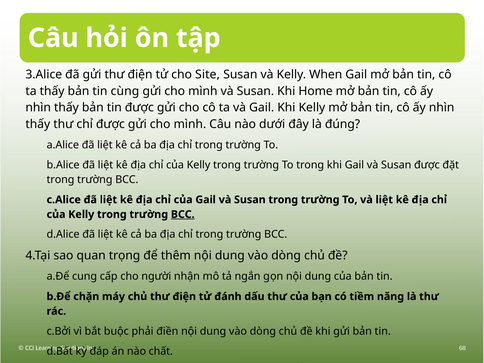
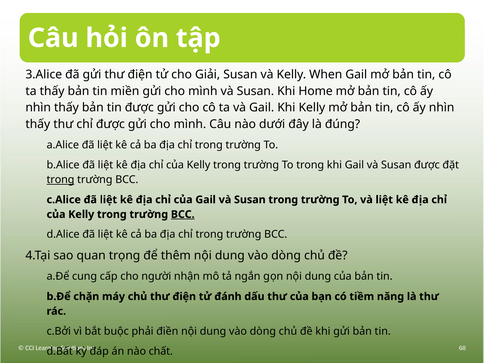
Site: Site -> Giải (208, 74)
cùng: cùng -> miền (125, 91)
trong underline: none -> present (60, 180)
